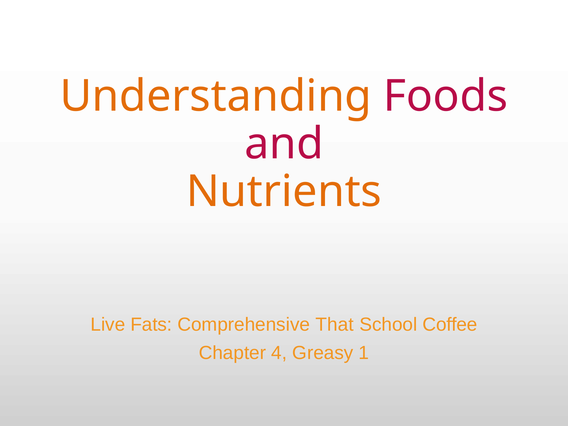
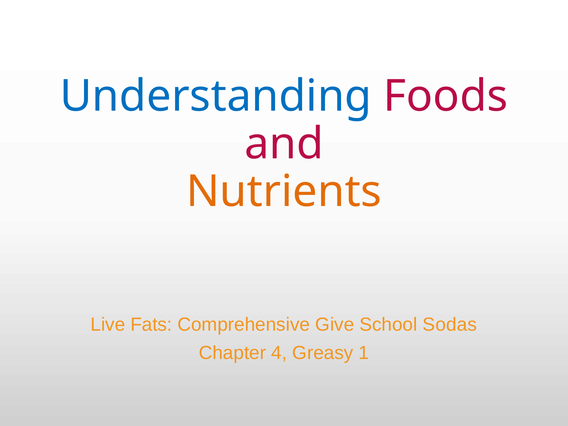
Understanding colour: orange -> blue (216, 96)
That: That -> Give (335, 325)
Coffee: Coffee -> Sodas (450, 325)
